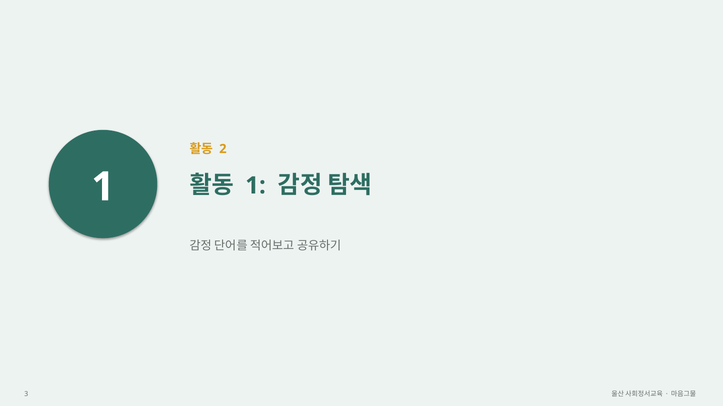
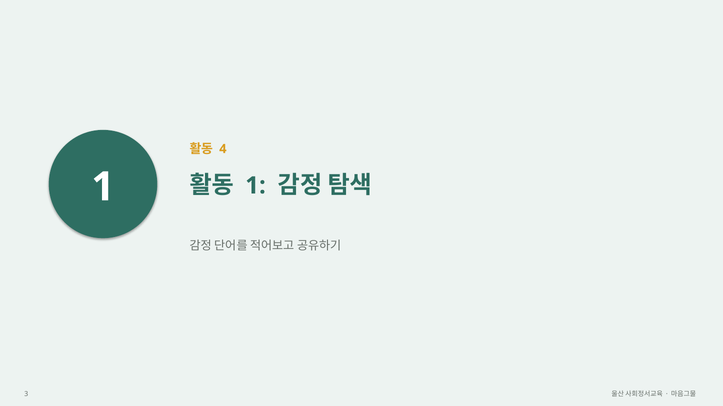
2: 2 -> 4 (223, 149)
